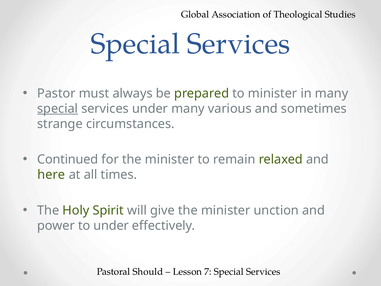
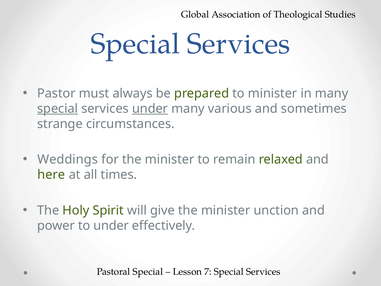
under underline: none -> present (150, 109)
Continued: Continued -> Weddings (68, 159)
Pastoral Should: Should -> Special (148, 272)
